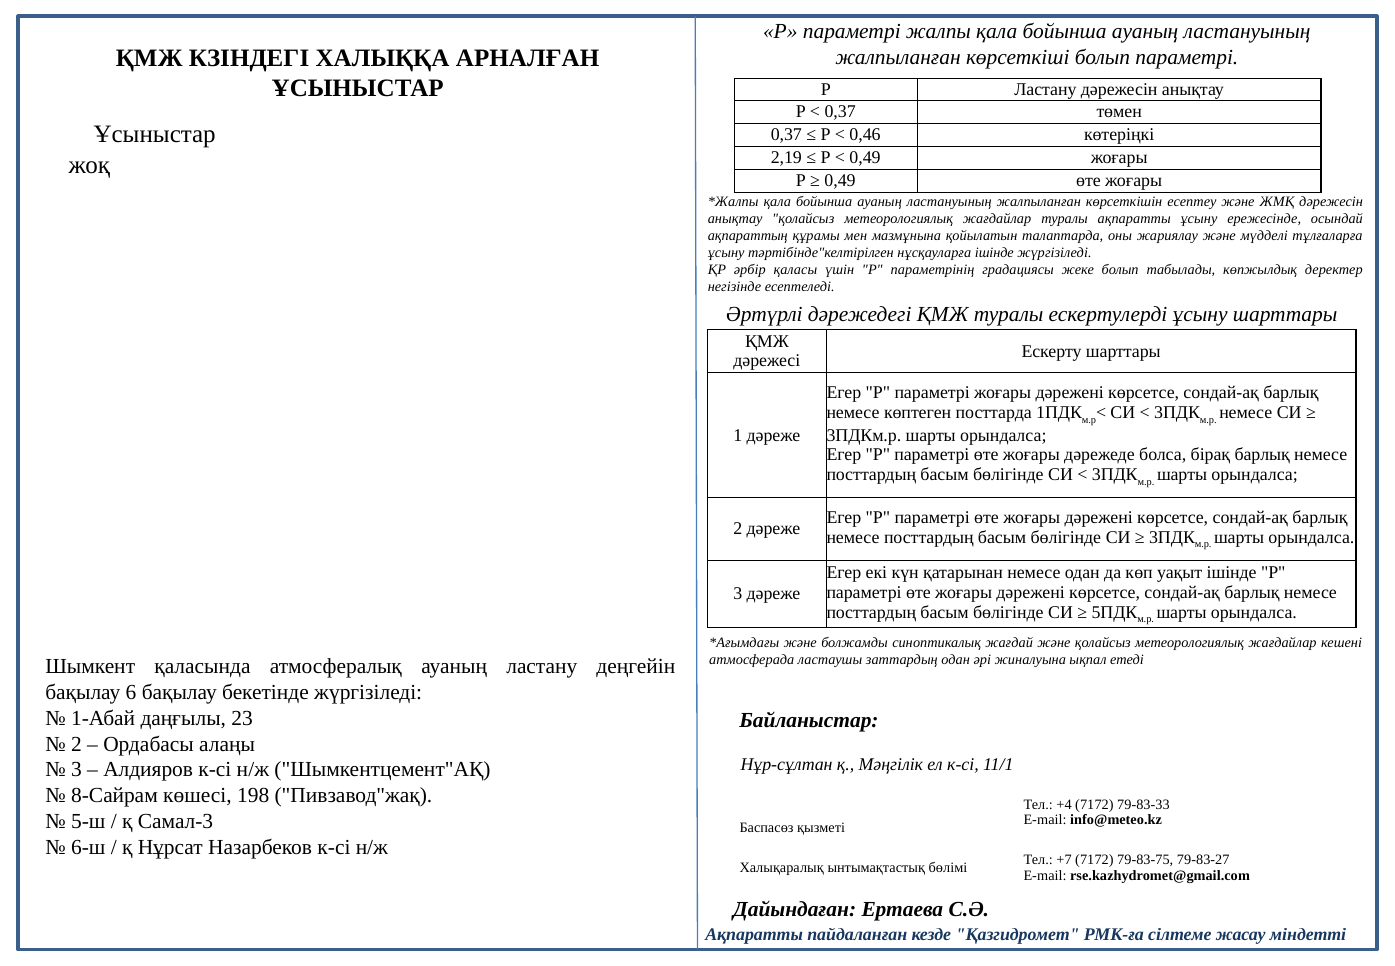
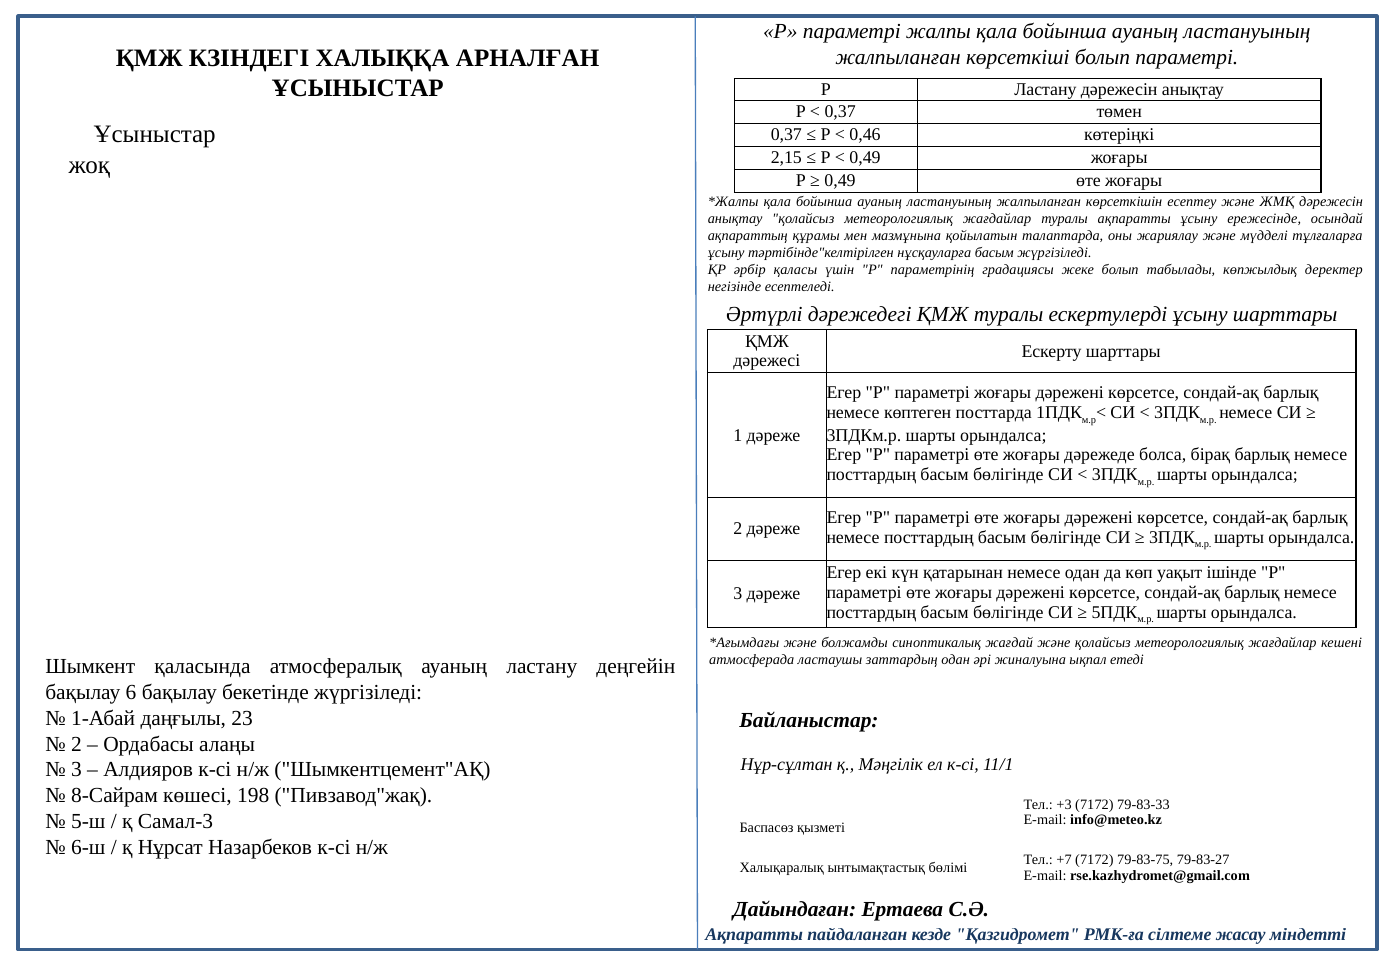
2,19: 2,19 -> 2,15 (786, 157)
нұсқауларға ішінде: ішінде -> басым (994, 253)
+4: +4 -> +3 (1064, 804)
